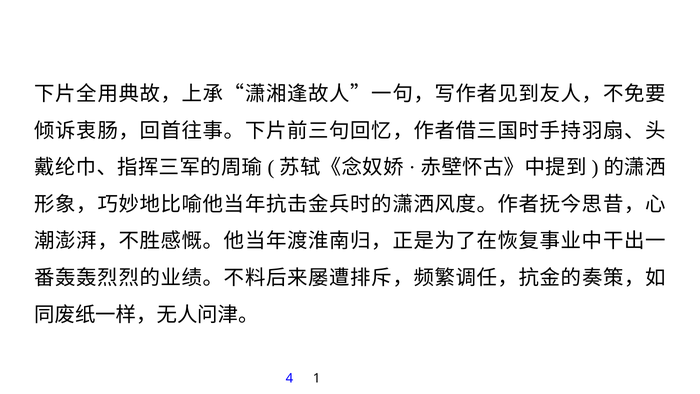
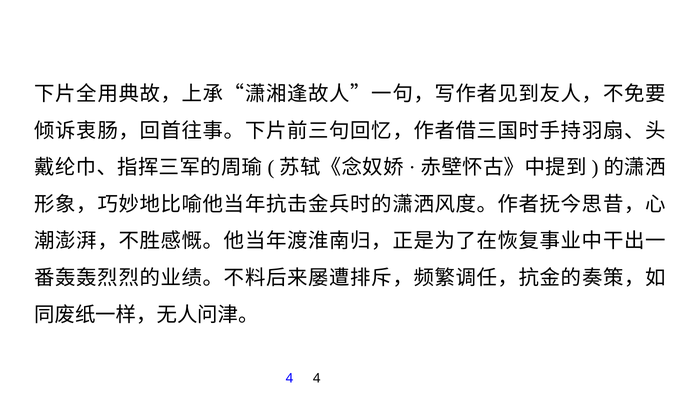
4 1: 1 -> 4 (317, 378)
